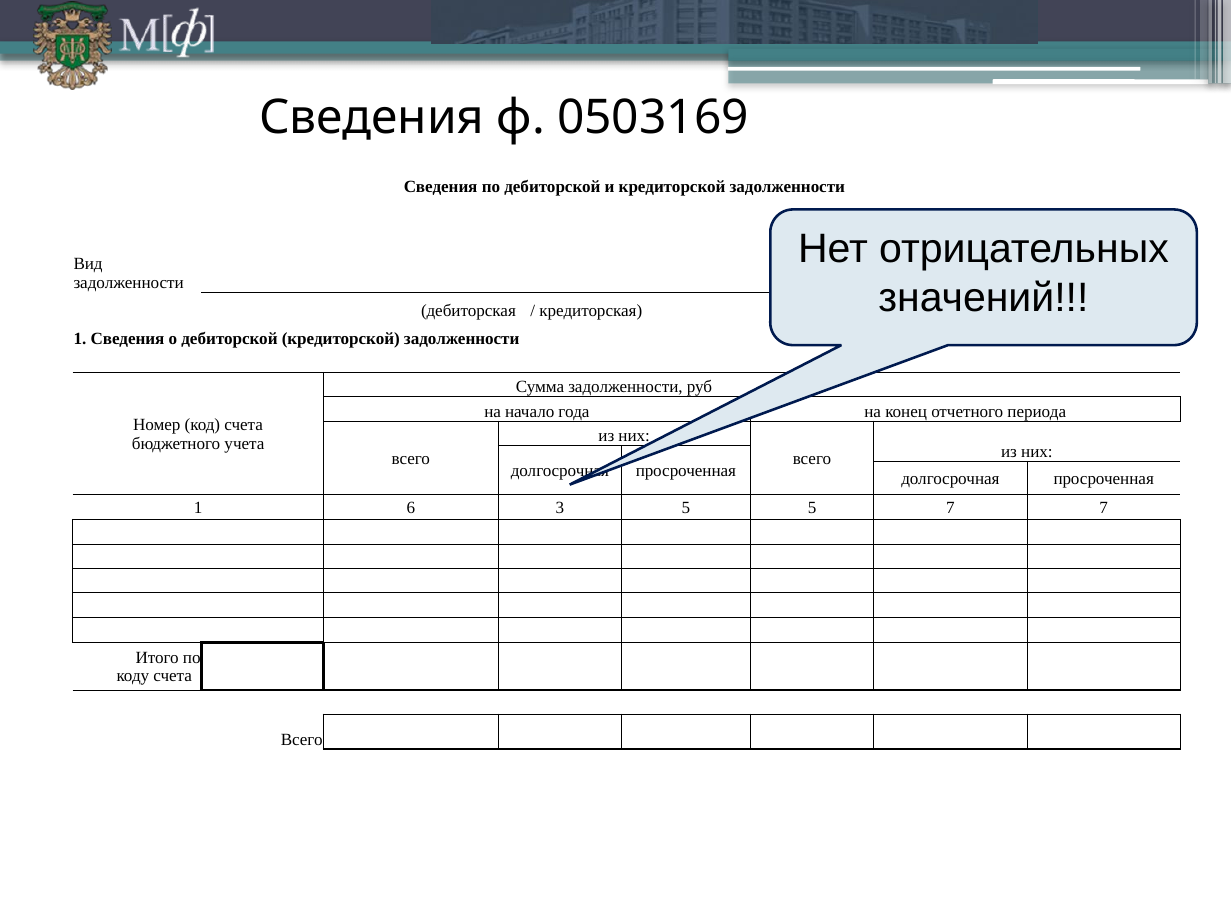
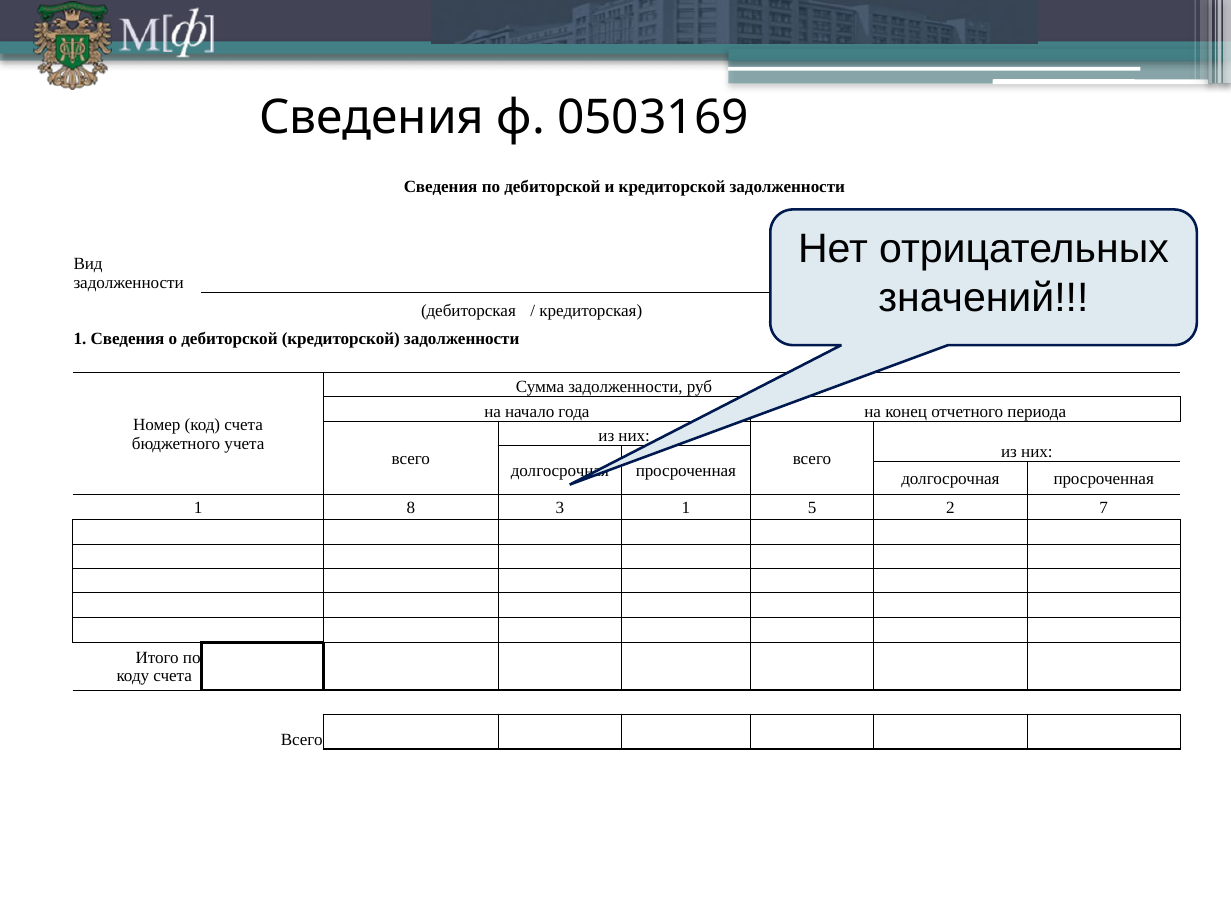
6: 6 -> 8 (411, 508)
3 5: 5 -> 1 (686, 508)
5 7: 7 -> 2 (950, 508)
